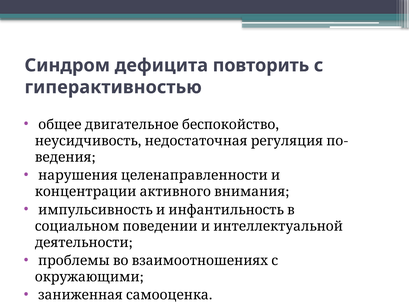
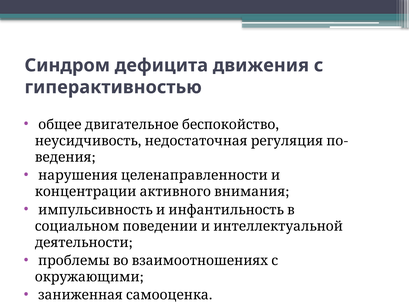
повторить: повторить -> движения (261, 65)
